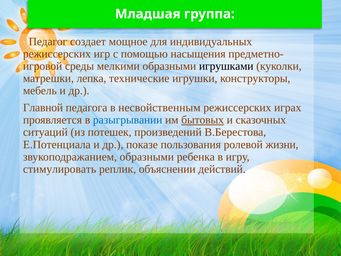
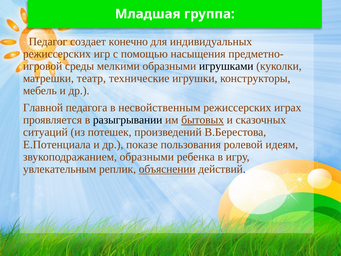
мощное: мощное -> конечно (128, 41)
лепка: лепка -> театр (91, 78)
разыгрывании colour: blue -> black (128, 120)
жизни: жизни -> идеям (282, 144)
стимулировать: стимулировать -> увлекательным (60, 169)
объяснении underline: none -> present (167, 169)
